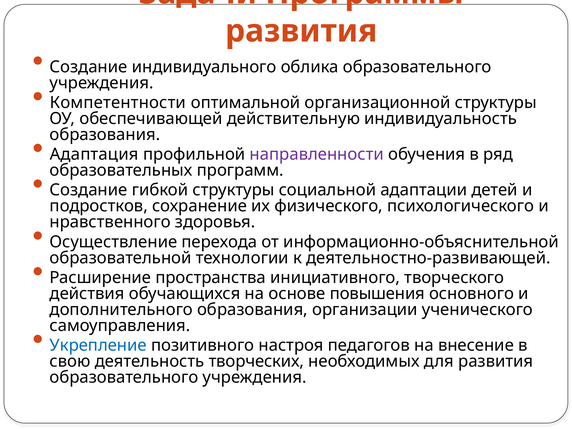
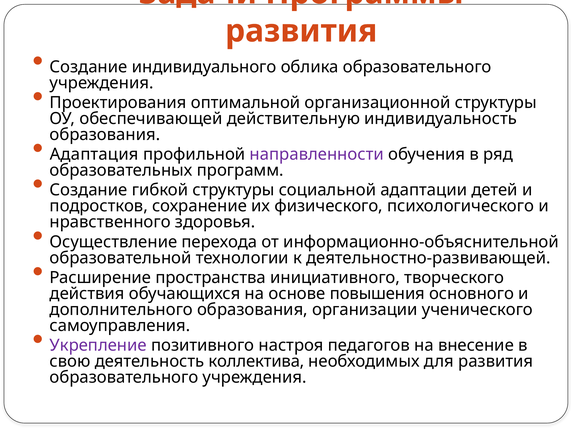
Компетентности: Компетентности -> Проектирования (118, 103)
Укрепление colour: blue -> purple (98, 345)
творческих: творческих -> коллектива (256, 361)
